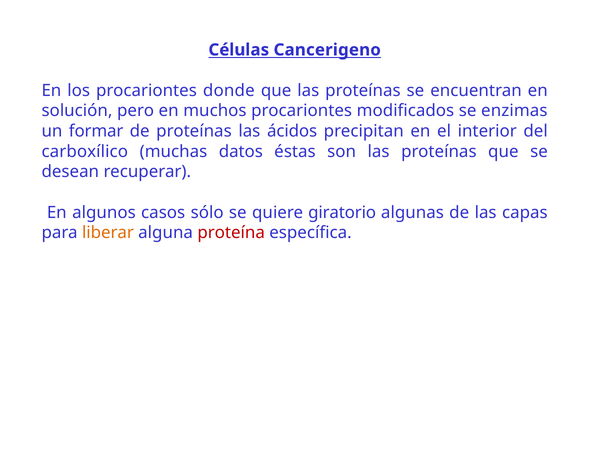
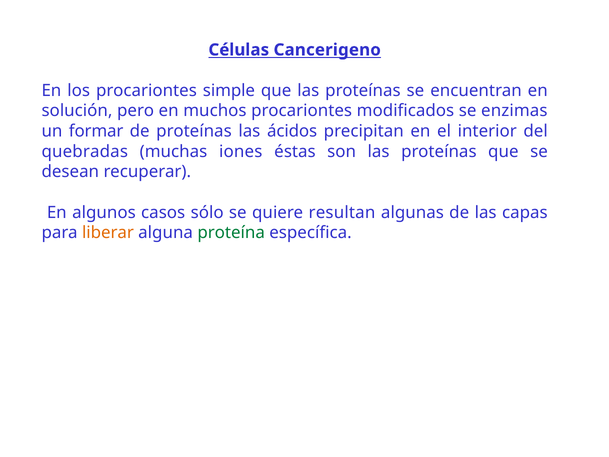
donde: donde -> simple (229, 90)
carboxílico: carboxílico -> quebradas (85, 151)
datos: datos -> iones (241, 151)
giratorio: giratorio -> resultan (342, 212)
proteína colour: red -> green (231, 233)
